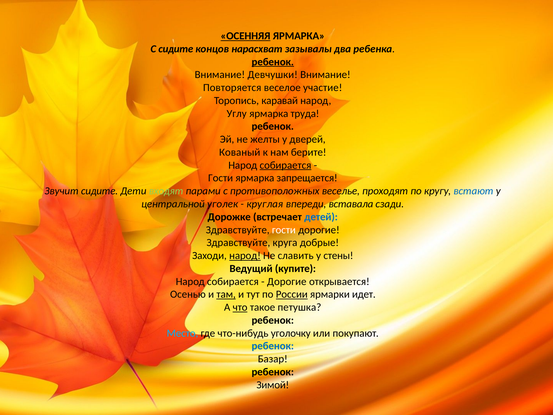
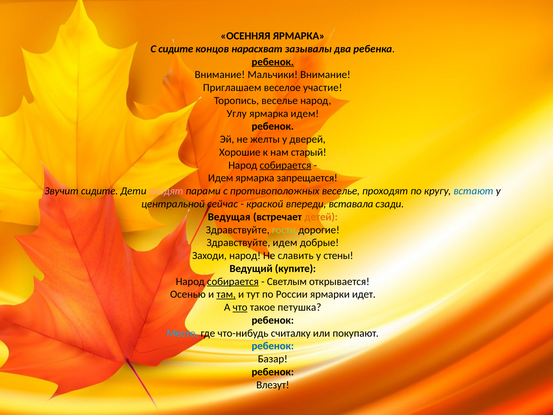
ОСЕННЯЯ underline: present -> none (245, 36)
Девчушки: Девчушки -> Мальчики (273, 75)
Повторяется: Повторяется -> Приглашаем (232, 88)
Торопись каравай: каравай -> веселье (280, 101)
ярмарка труда: труда -> идем (305, 113)
Кованый: Кованый -> Хорошие (240, 152)
берите: берите -> старый (309, 152)
Гости: Гости -> Идем (221, 178)
входят colour: light green -> pink (166, 191)
уголек: уголек -> сейчас (223, 204)
круглая: круглая -> краской (265, 204)
Дорожке: Дорожке -> Ведущая (229, 217)
детей colour: blue -> orange (321, 217)
гости colour: white -> light green (284, 230)
Здравствуйте круга: круга -> идем (285, 243)
народ underline: present -> none (245, 255)
собирается underline: none -> present (233, 281)
Дорогие: Дорогие -> Светлым (287, 281)
России underline: present -> none (292, 294)
уголочку: уголочку -> считалку (291, 333)
Зимой: Зимой -> Влезут (273, 385)
